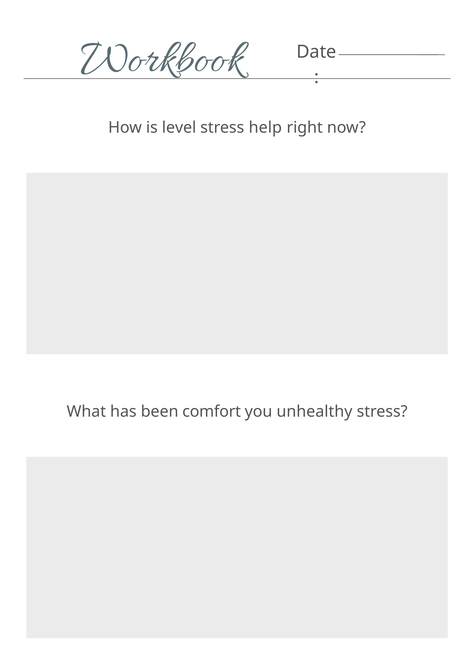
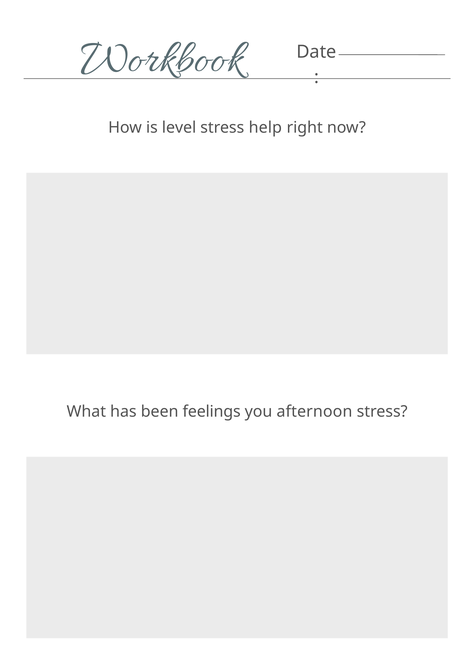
comfort: comfort -> feelings (212, 411)
unhealthy: unhealthy -> afternoon (314, 411)
